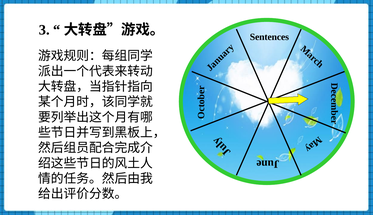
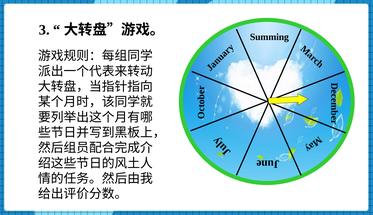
Sentences: Sentences -> Summing (269, 37)
